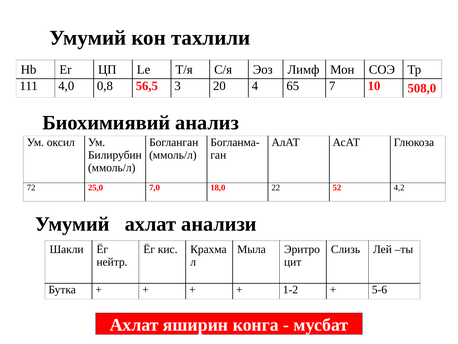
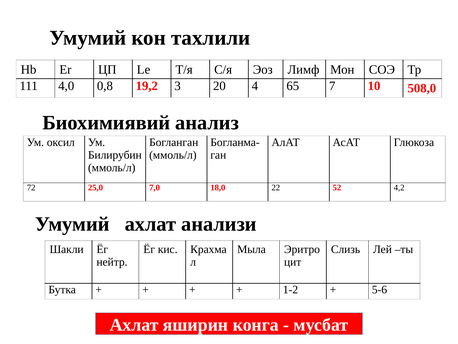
56,5: 56,5 -> 19,2 (147, 86)
